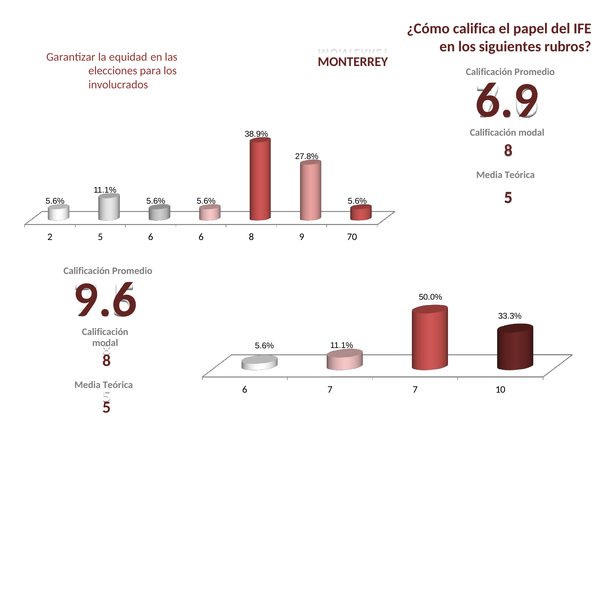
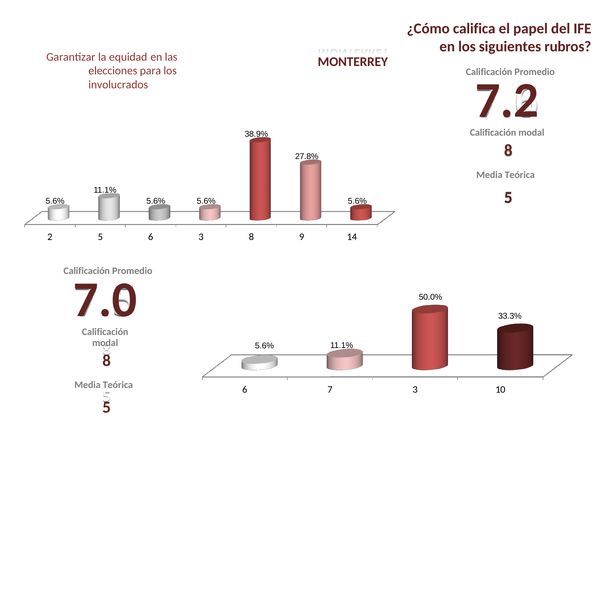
6.9: 6.9 -> 7.2 (507, 101)
6 6: 6 -> 3 (201, 237)
70: 70 -> 14 (352, 237)
9.6: 9.6 -> 7.0 (105, 300)
7 7: 7 -> 3 (415, 390)
